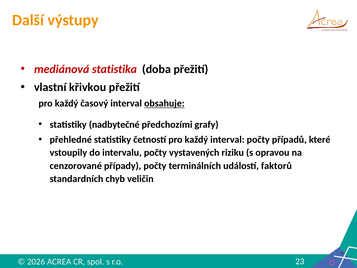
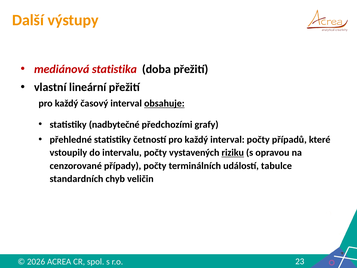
křivkou: křivkou -> lineární (88, 87)
riziku underline: none -> present (233, 153)
faktorů: faktorů -> tabulce (276, 166)
